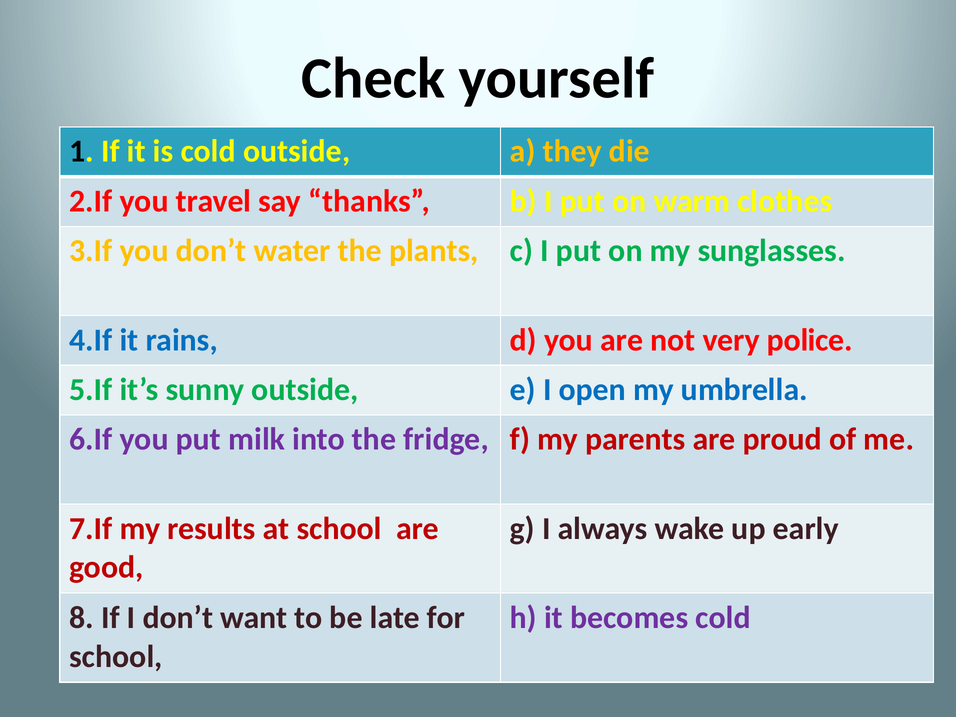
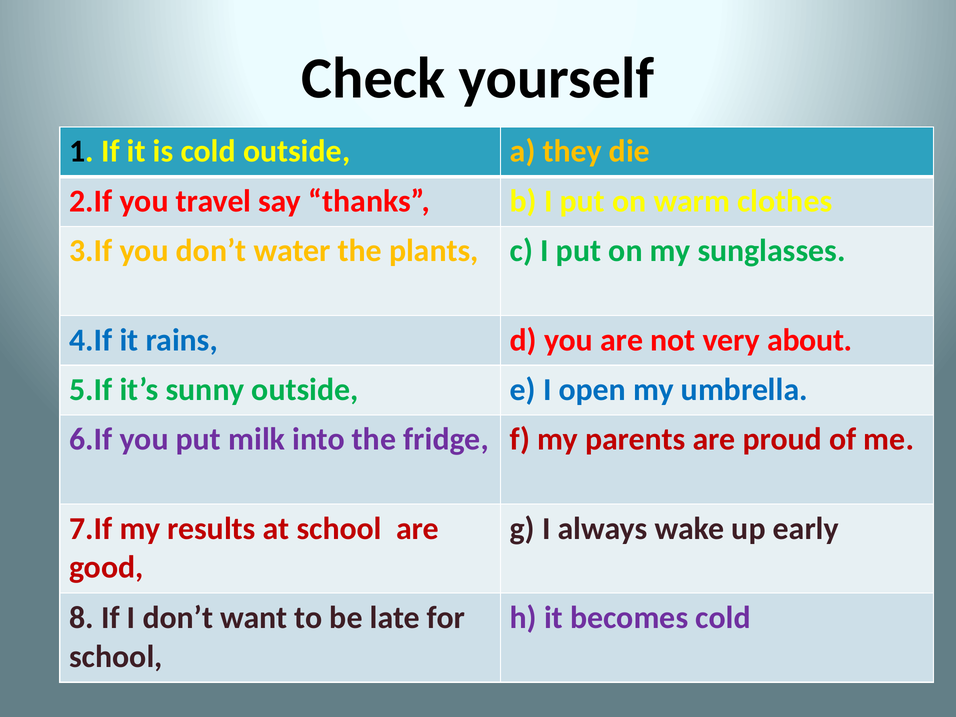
police: police -> about (810, 340)
